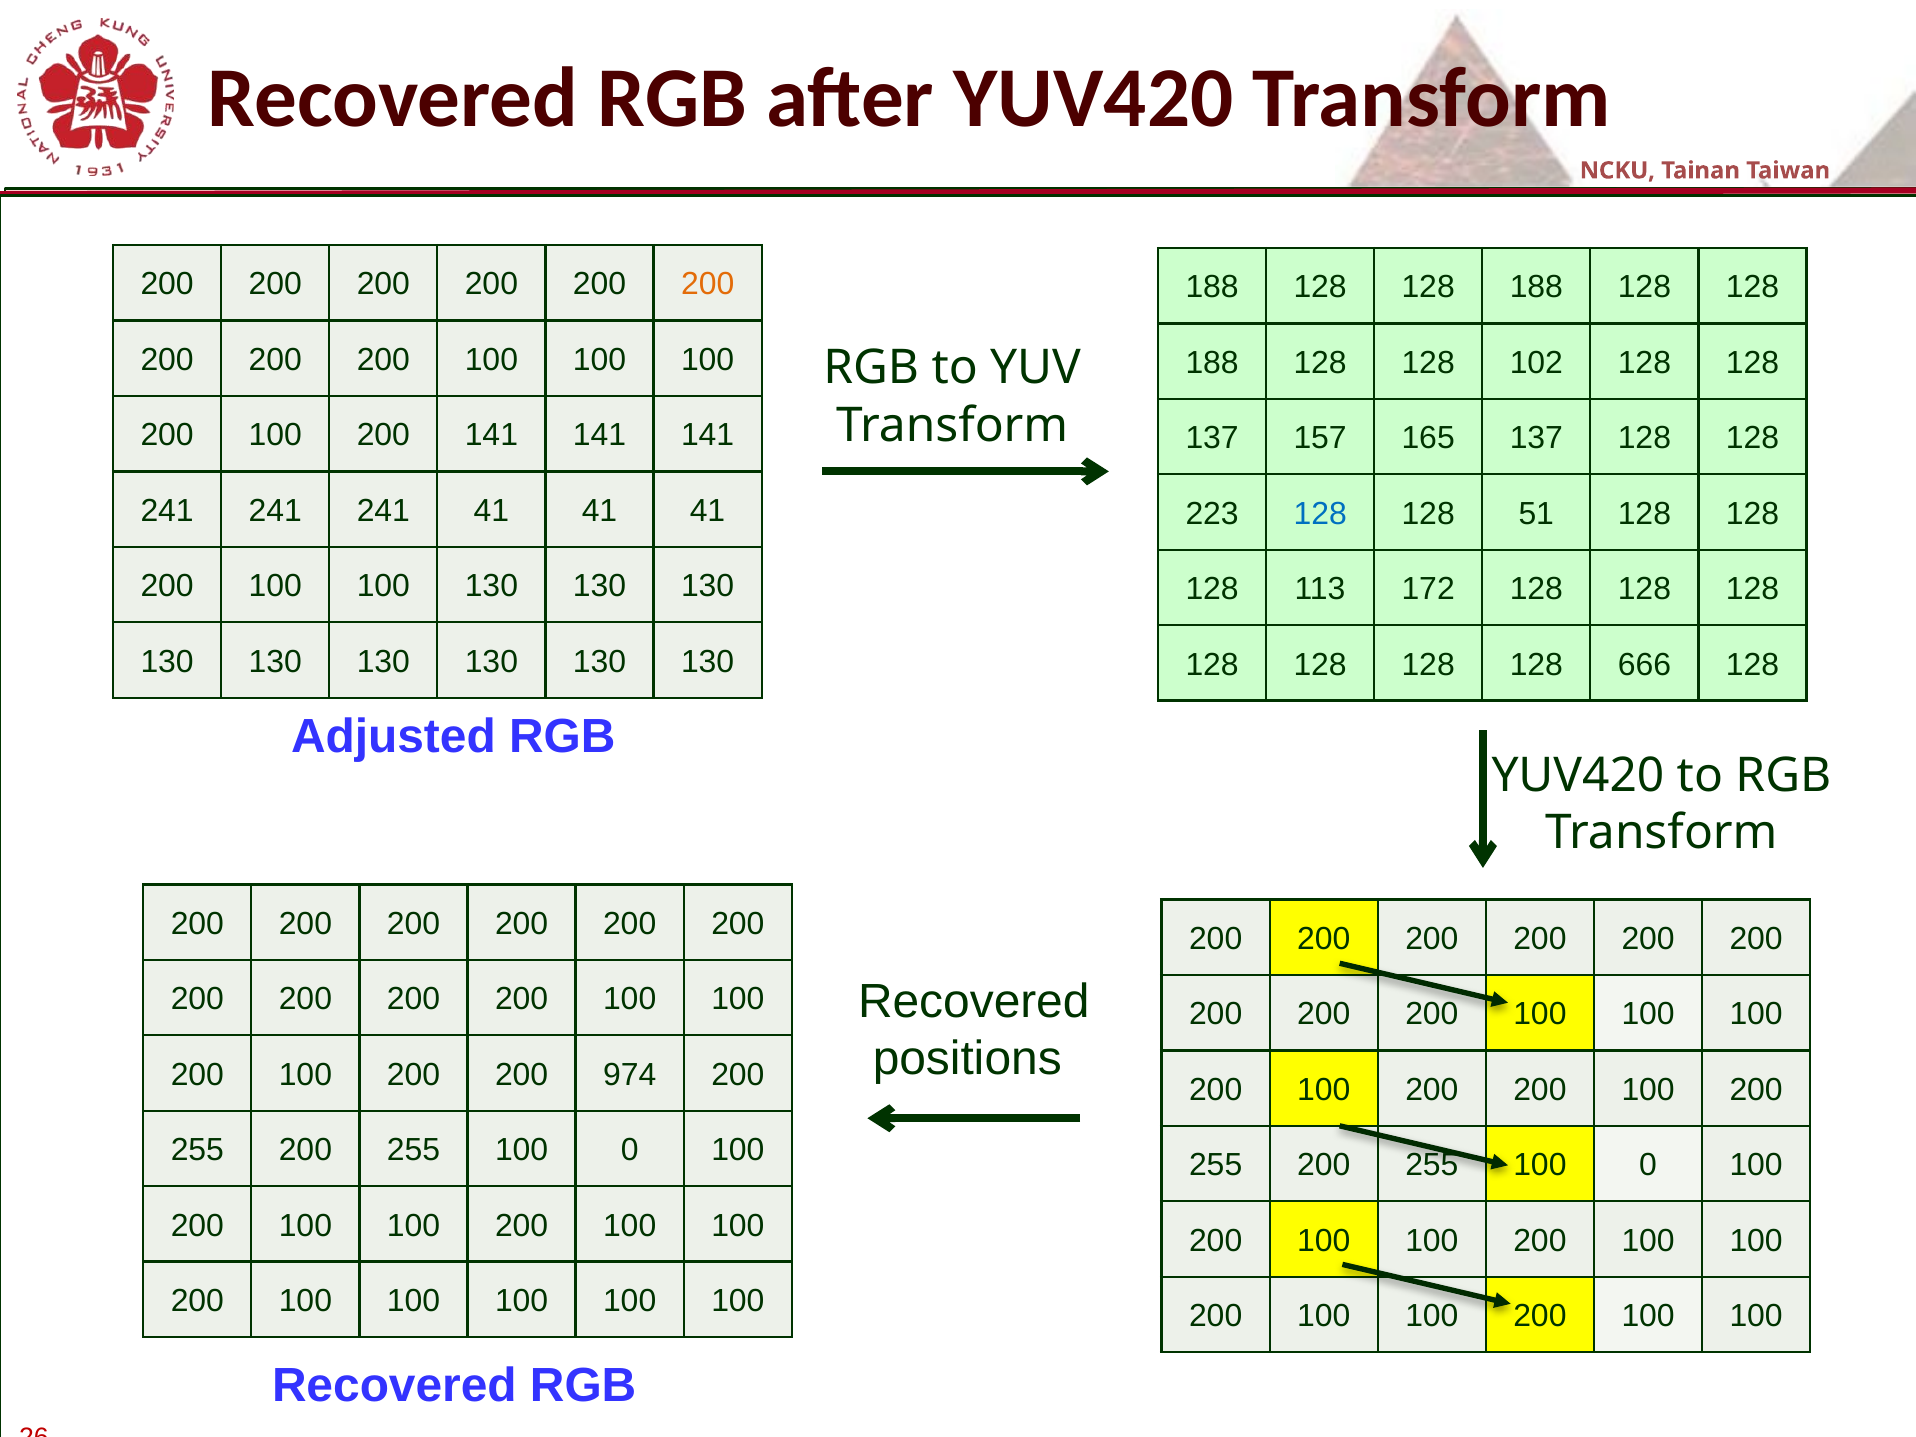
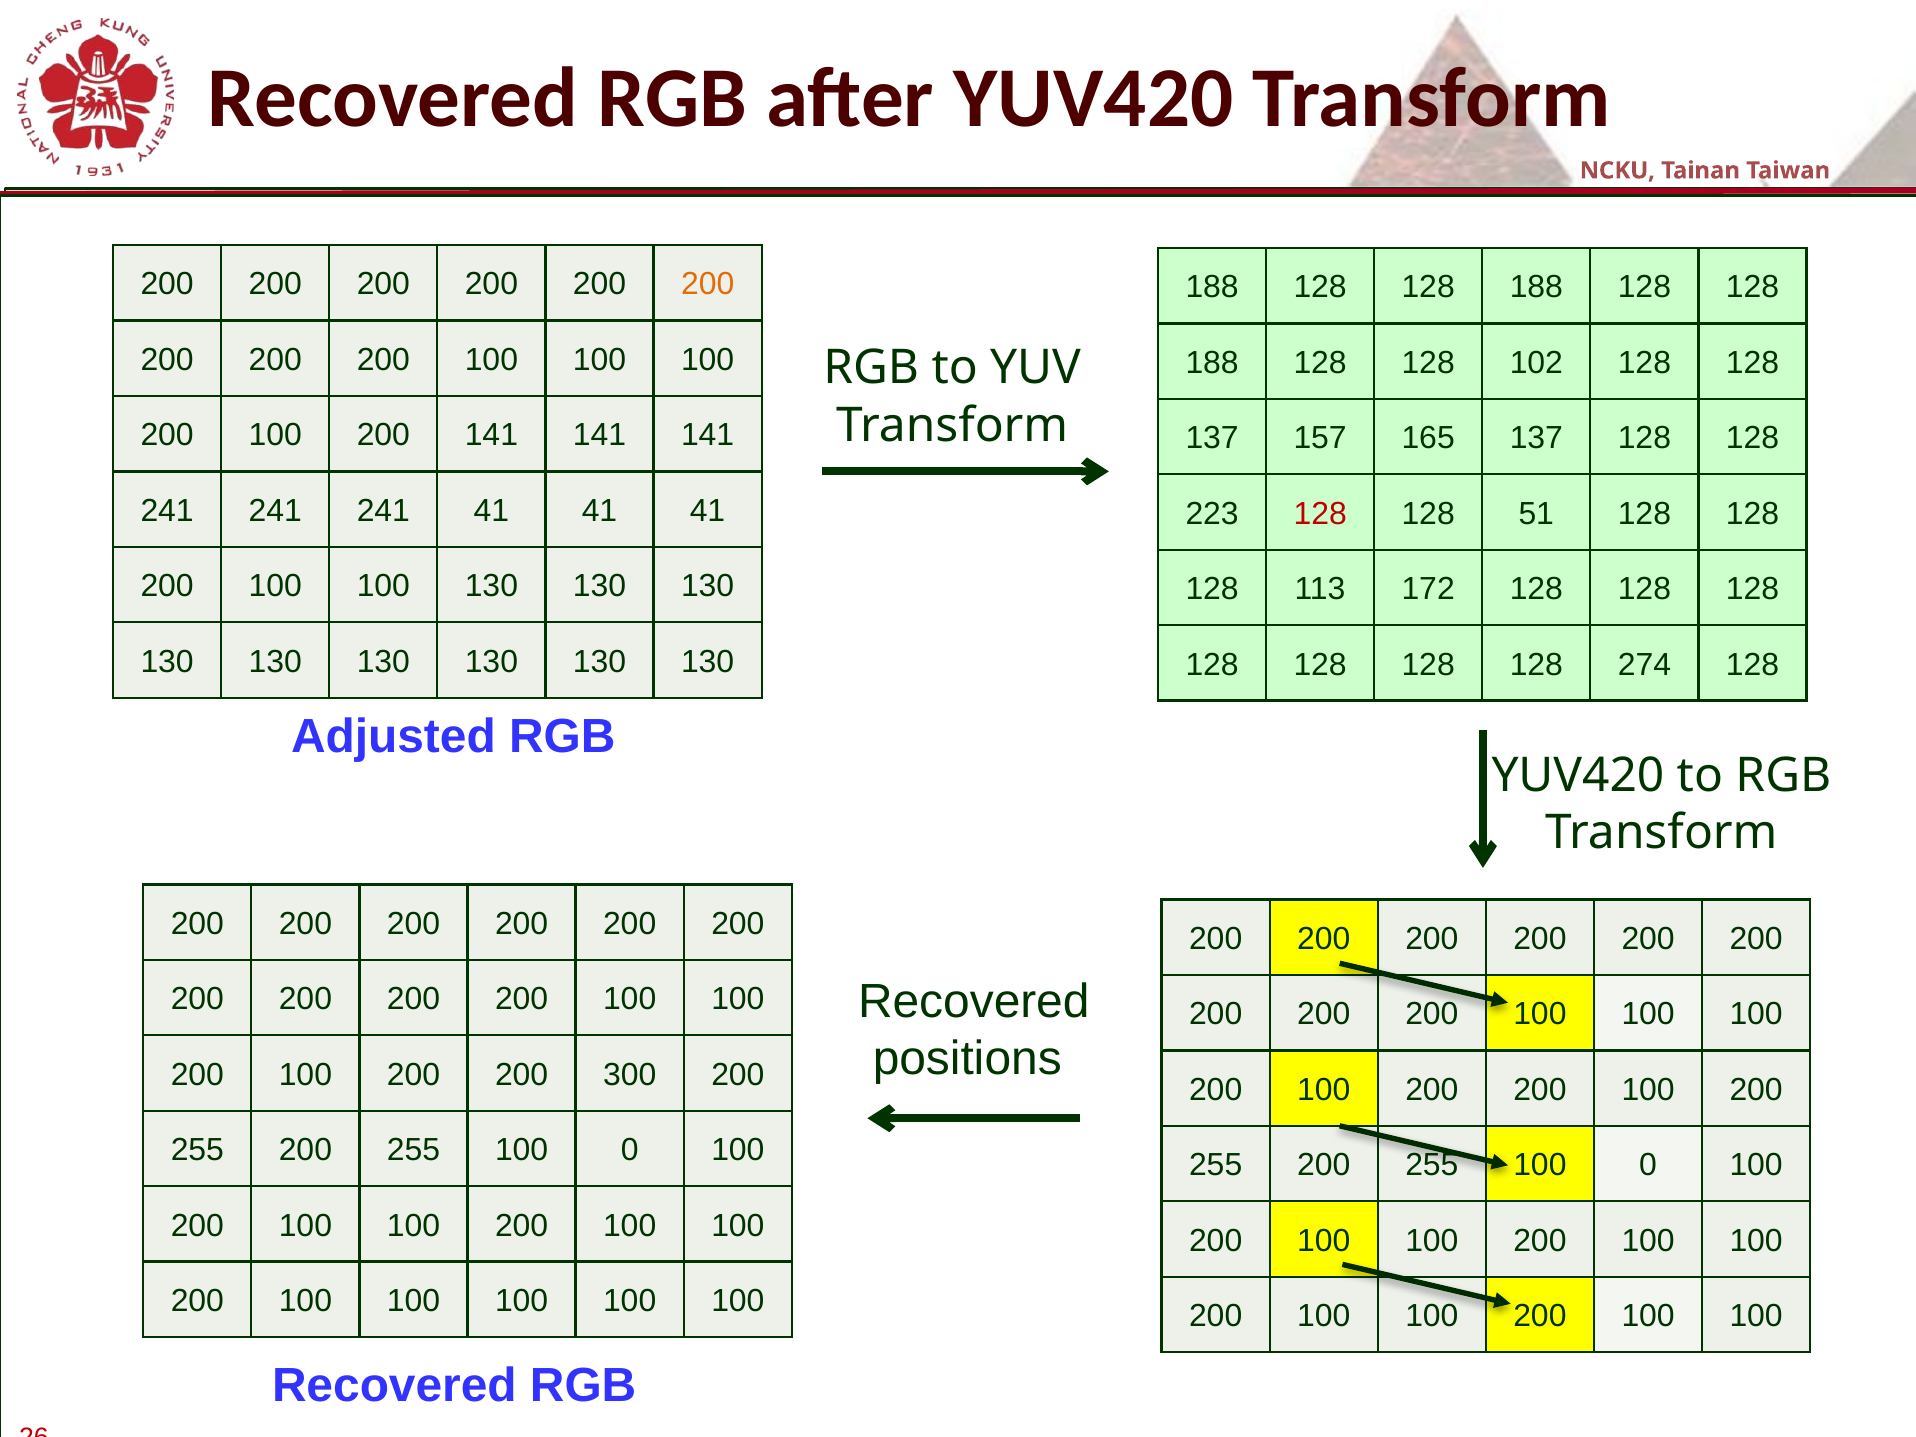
128 colour: blue -> red (1320, 514)
666: 666 -> 274 (1644, 665)
200 200 974: 974 -> 300 (630, 1075)
